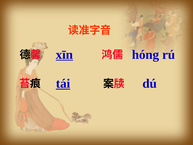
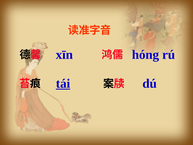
xīn underline: present -> none (64, 55)
